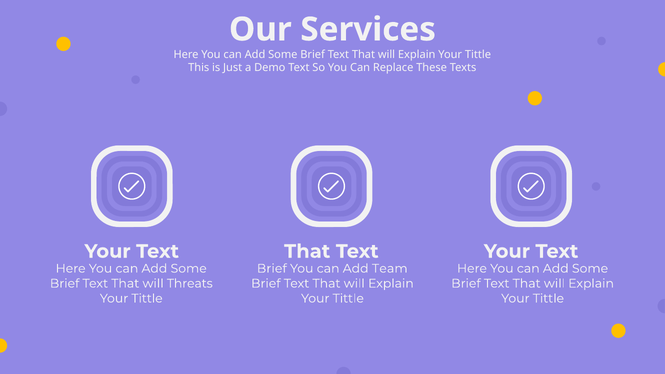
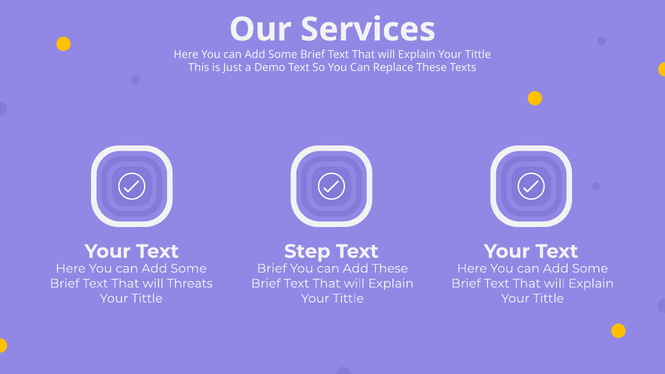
That: That -> Step (307, 251)
Add Team: Team -> These (390, 269)
